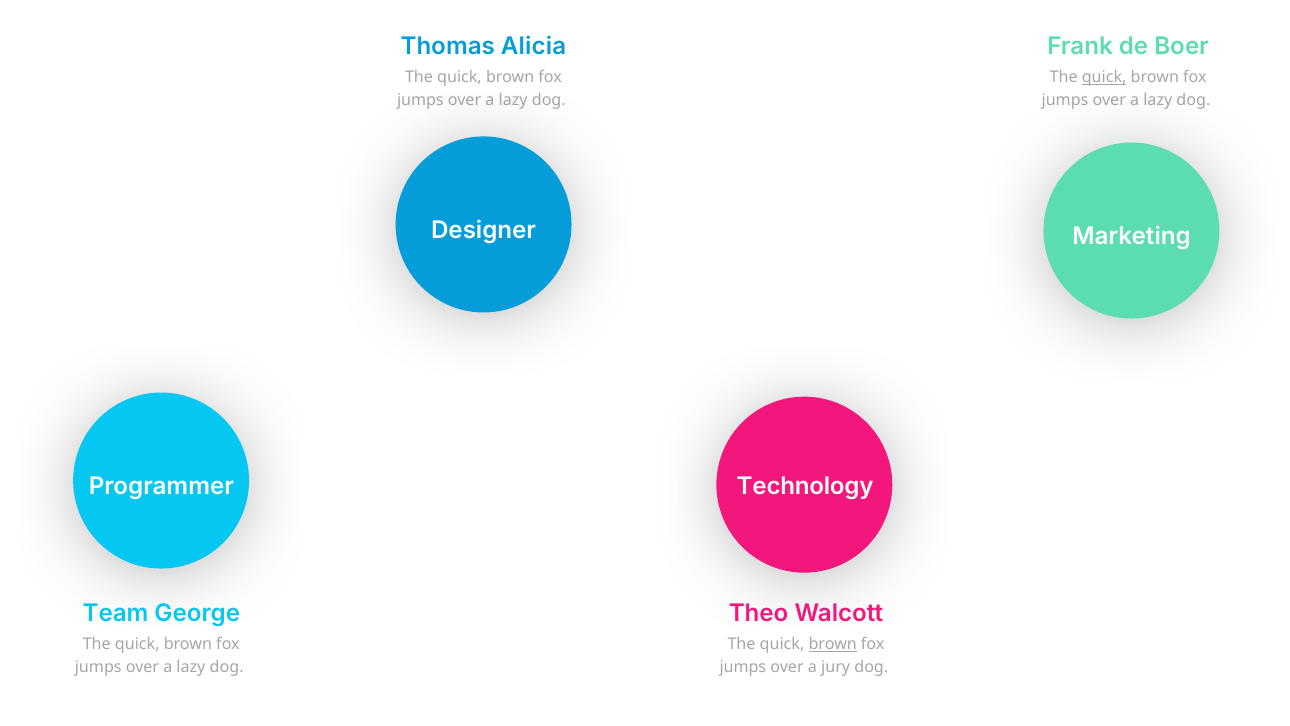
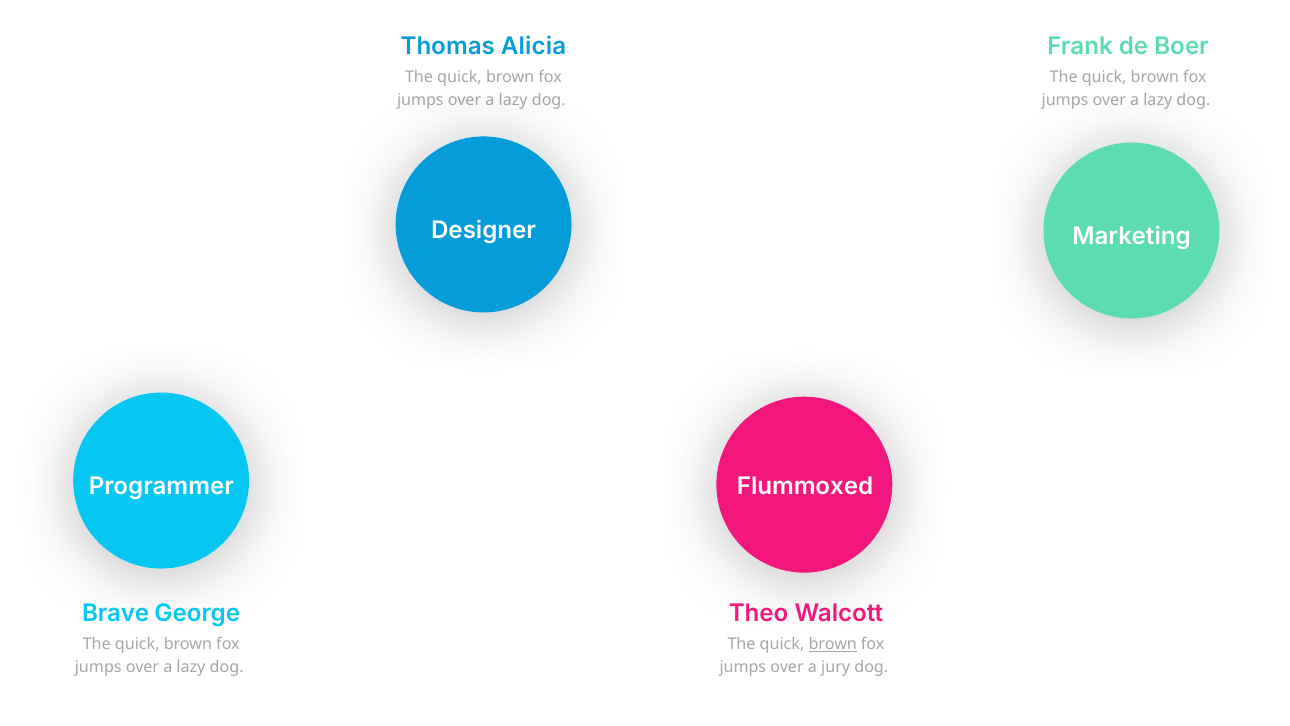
quick underline: present -> none (1104, 77)
Technology: Technology -> Flummoxed (805, 486)
Team: Team -> Brave (116, 613)
